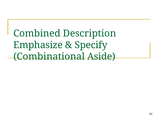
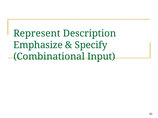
Combined: Combined -> Represent (37, 34)
Aside: Aside -> Input (101, 57)
